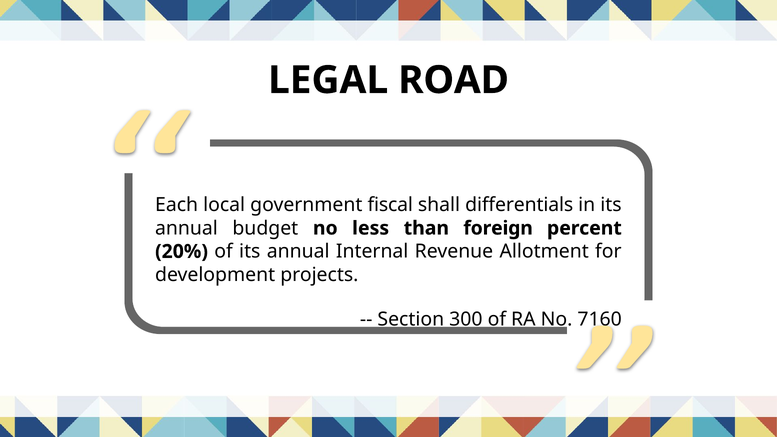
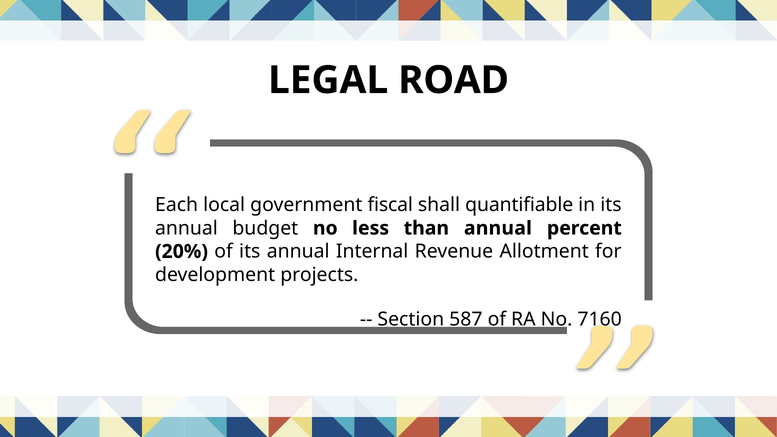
differentials: differentials -> quantifiable (519, 205)
than foreign: foreign -> annual (498, 228)
300: 300 -> 587 (466, 320)
